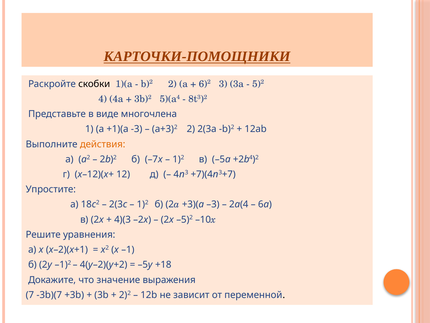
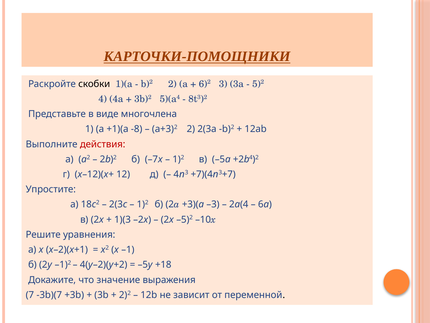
-3: -3 -> -8 (137, 129)
действия colour: orange -> red (103, 144)
4)(3: 4)(3 -> 1)(3 (123, 219)
